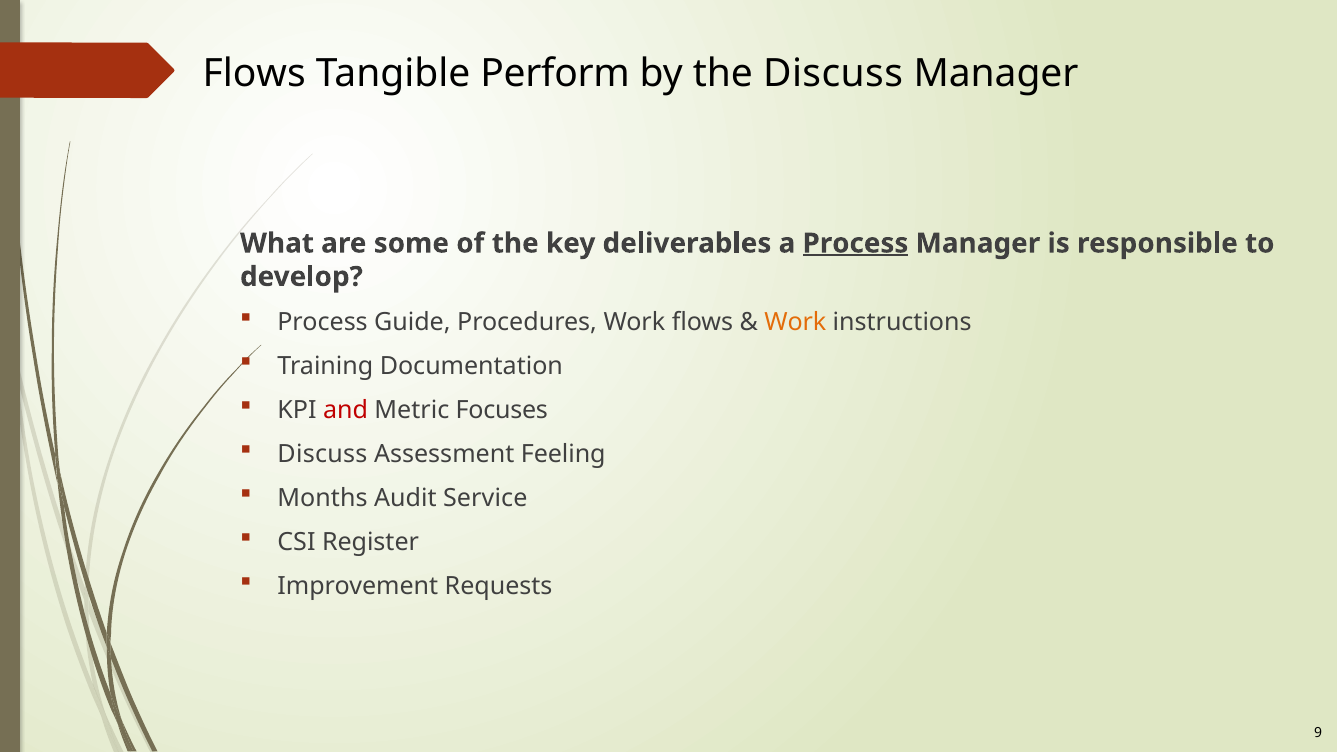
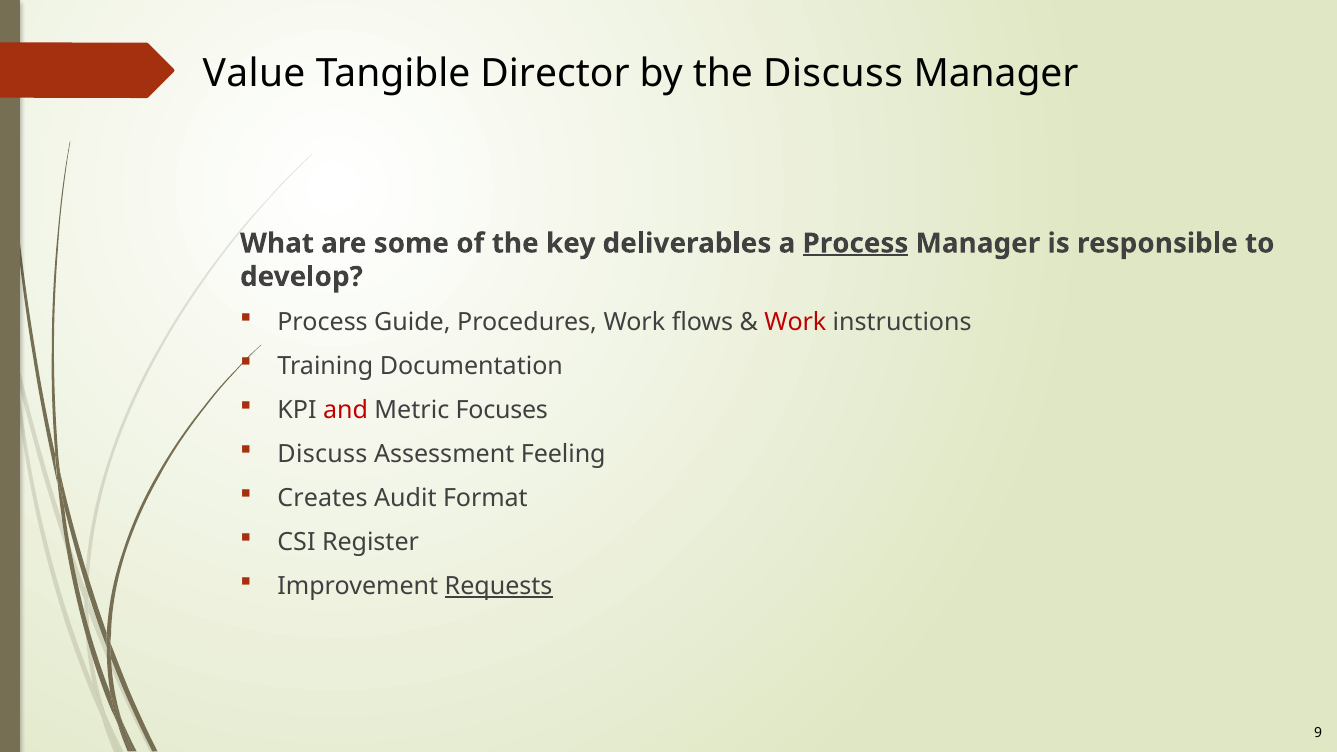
Flows: Flows -> Value (254, 74)
Perform: Perform -> Director (555, 74)
Work colour: orange -> red (795, 322)
Months: Months -> Creates (322, 498)
Service: Service -> Format (485, 498)
Requests underline: none -> present (499, 586)
